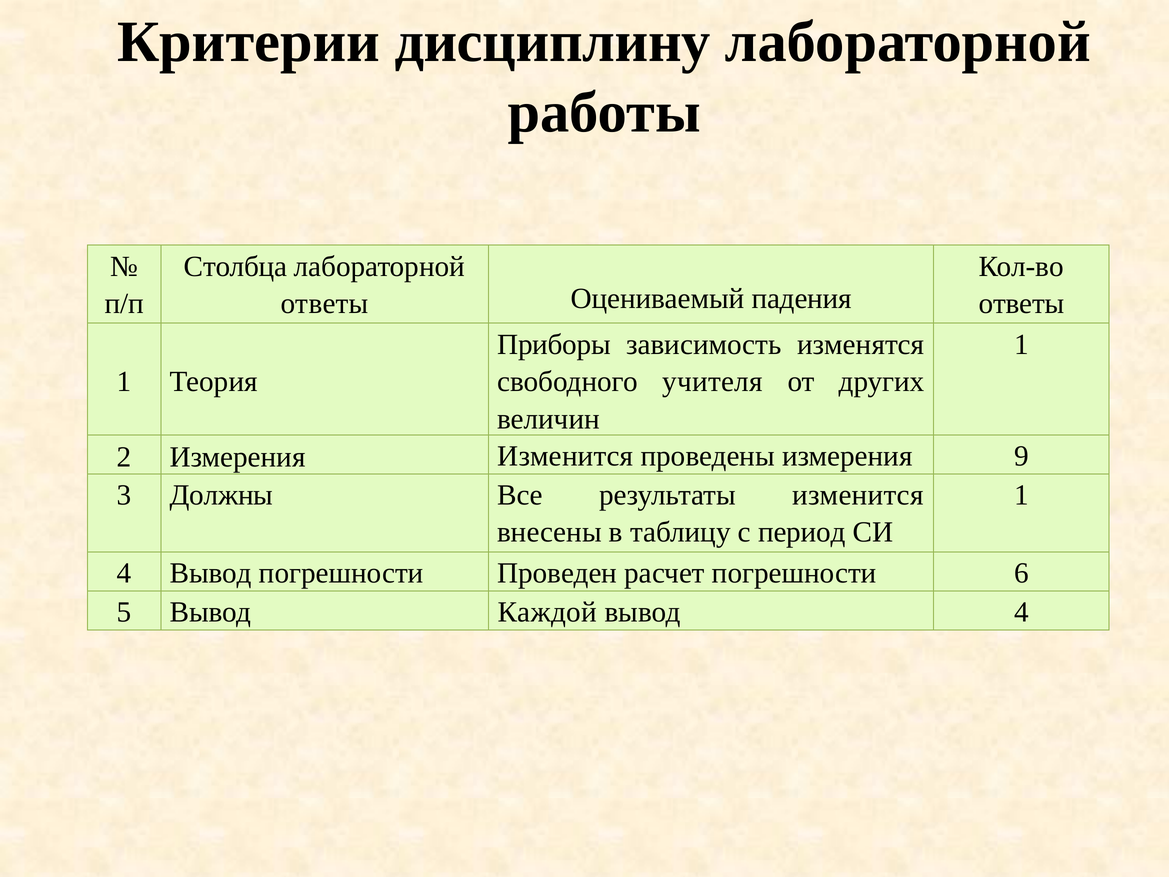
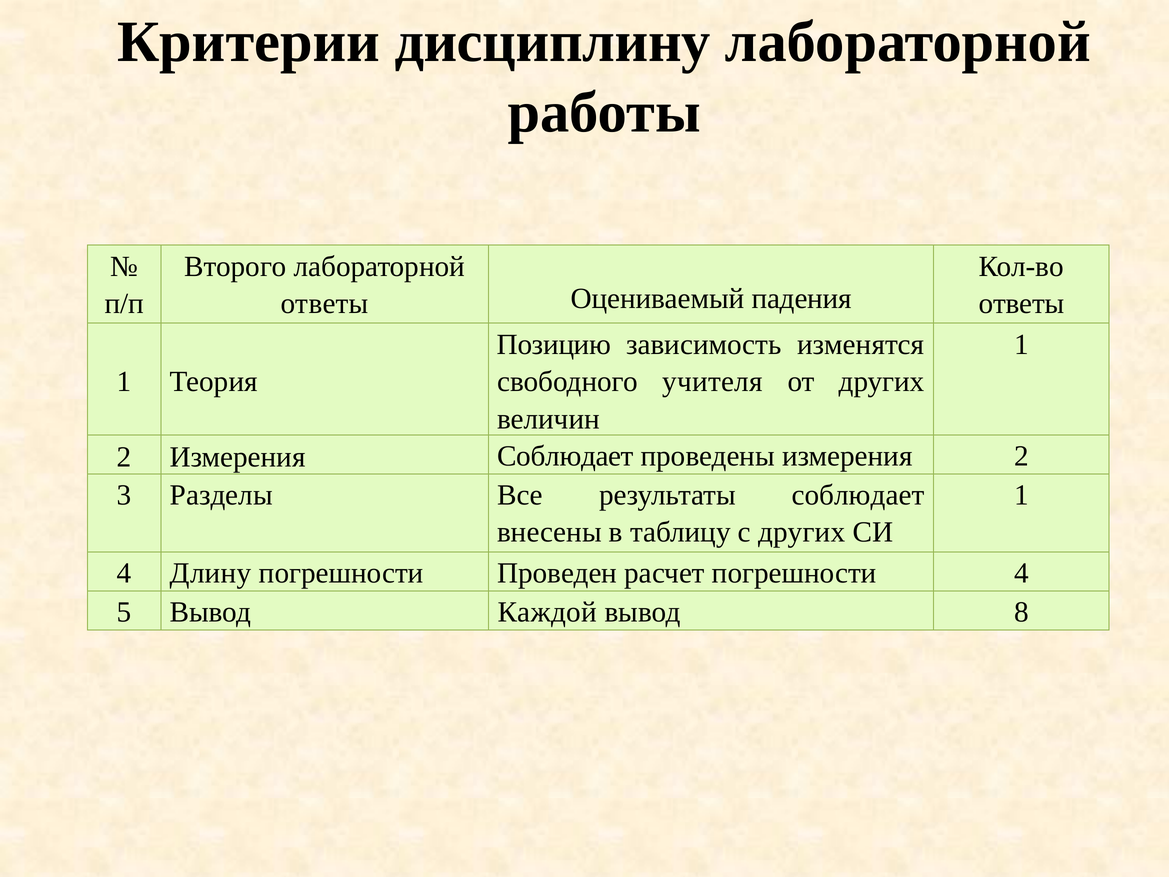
Столбца: Столбца -> Второго (235, 266)
Приборы: Приборы -> Позицию (554, 344)
Измерения Изменится: Изменится -> Соблюдает (565, 456)
измерения 9: 9 -> 2 (1021, 456)
Должны: Должны -> Разделы (221, 495)
результаты изменится: изменится -> соблюдает (858, 495)
с период: период -> других (802, 532)
4 Вывод: Вывод -> Длину (211, 573)
погрешности 6: 6 -> 4 (1021, 573)
вывод 4: 4 -> 8 (1021, 612)
